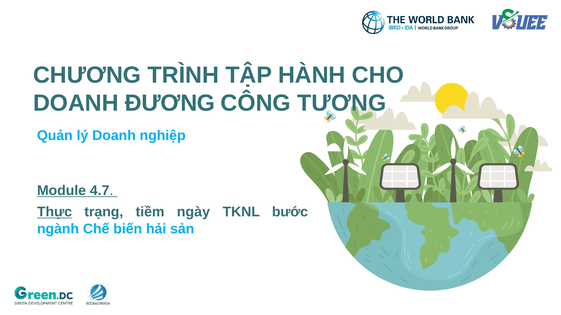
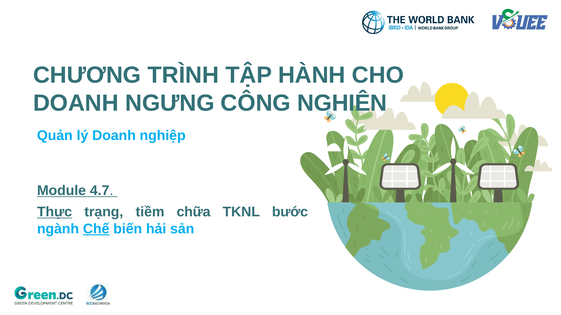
ĐƯƠNG: ĐƯƠNG -> NGƯNG (170, 103)
TƯƠNG: TƯƠNG -> NGHIÊN (342, 103)
ngày: ngày -> chữa (194, 212)
Chế underline: none -> present (96, 229)
